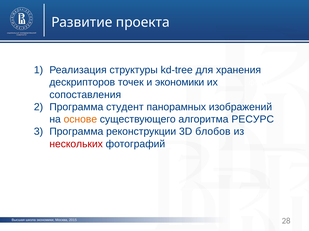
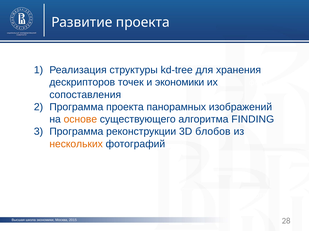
Программа студент: студент -> проекта (125, 107)
РЕСУРС: РЕСУРС -> FINDING (253, 120)
нескольких colour: red -> orange (76, 144)
